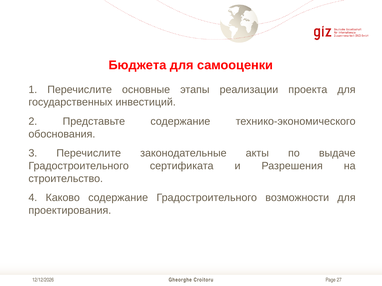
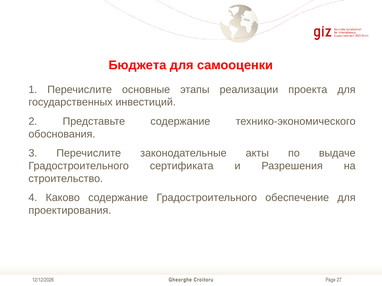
возможности: возможности -> обеспечение (297, 198)
